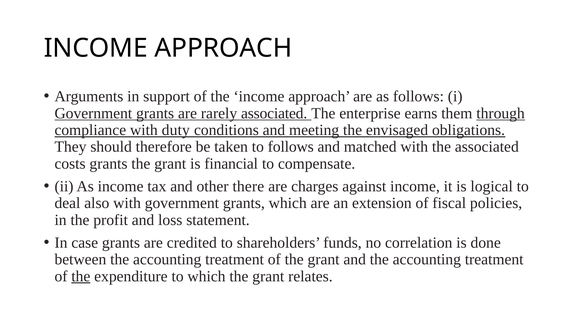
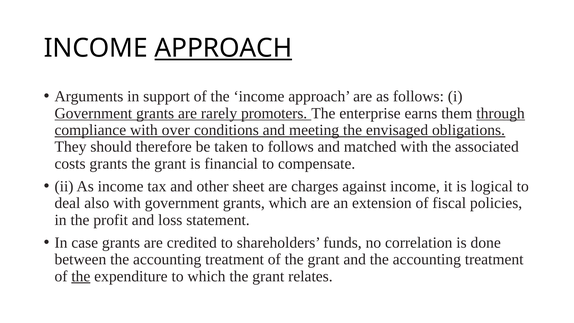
APPROACH underline: none -> present (223, 48)
rarely associated: associated -> promoters (274, 113)
duty: duty -> over (176, 130)
there: there -> sheet (248, 186)
